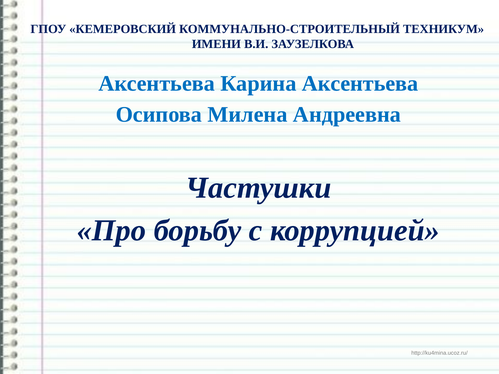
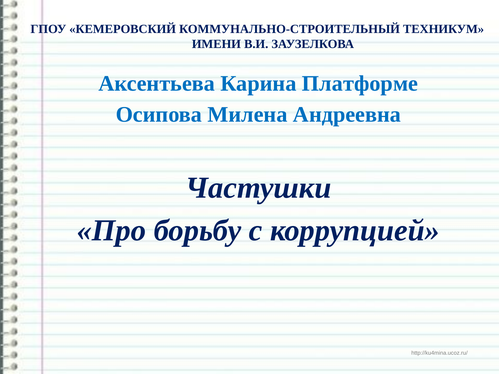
Карина Аксентьева: Аксентьева -> Платформе (360, 84)
